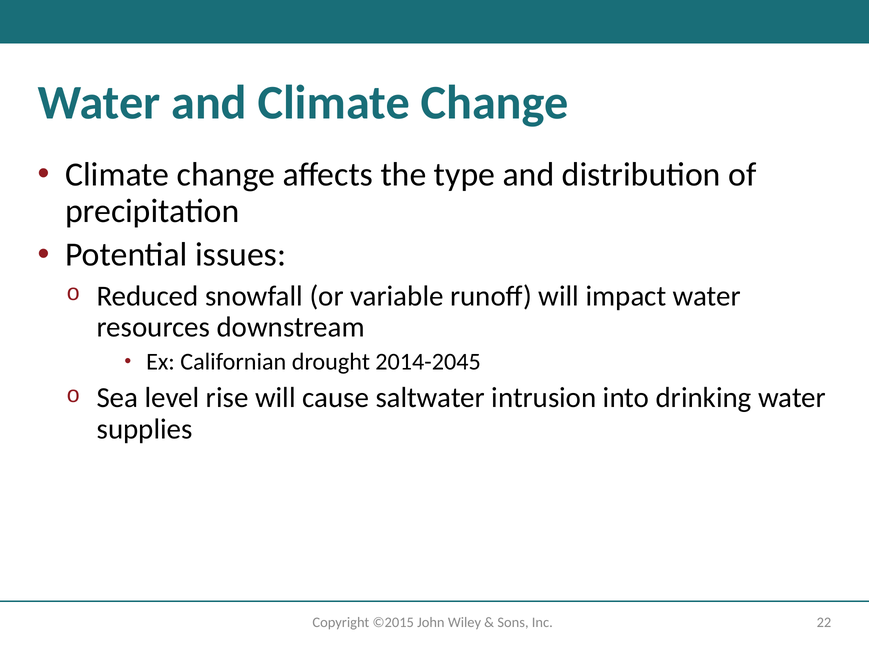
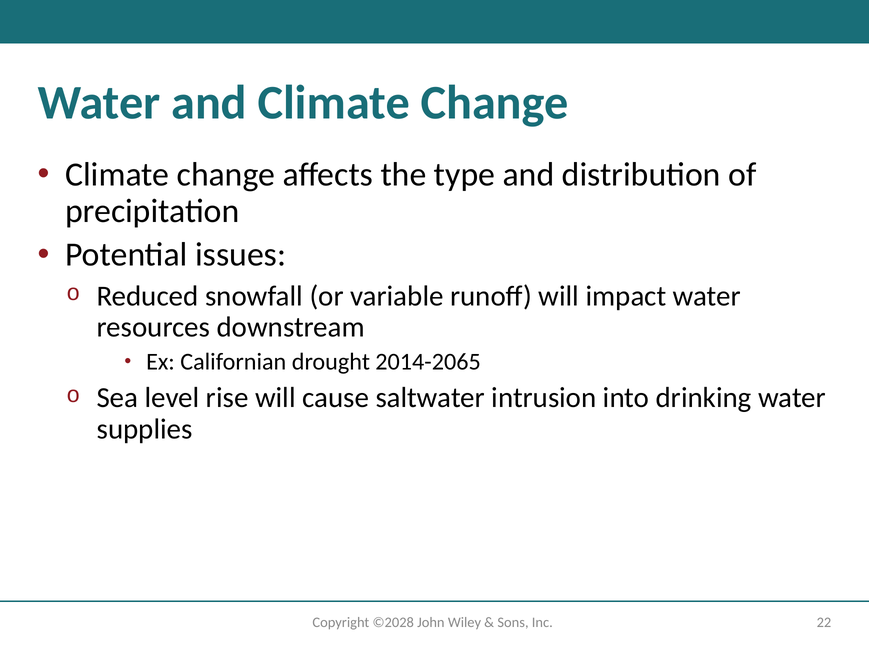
2014-2045: 2014-2045 -> 2014-2065 (428, 362)
©2015: ©2015 -> ©2028 (393, 622)
